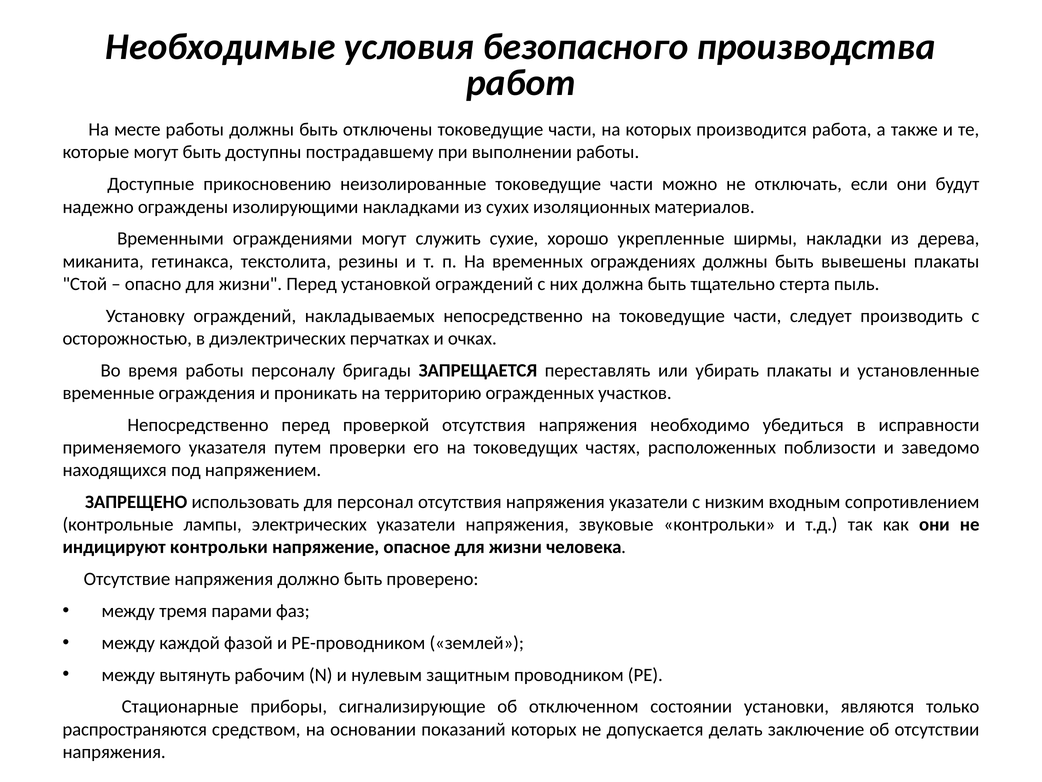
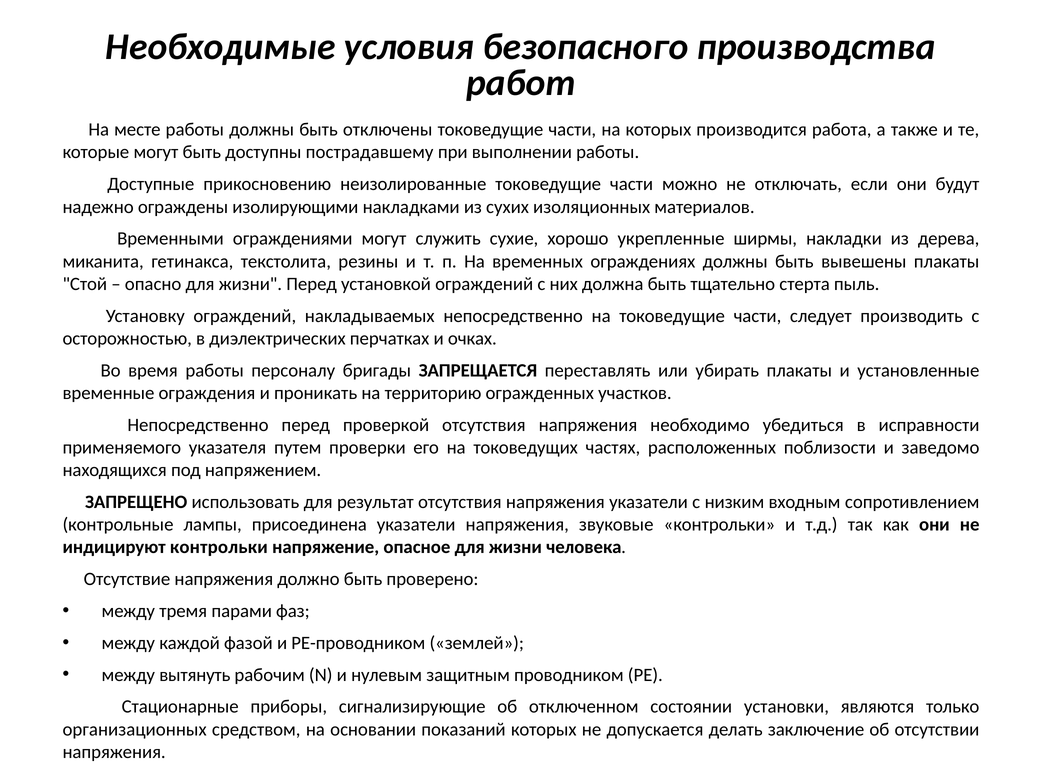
персонал: персонал -> результат (375, 502)
электрических: электрических -> присоединена (309, 524)
распространяются: распространяются -> организационных (135, 729)
